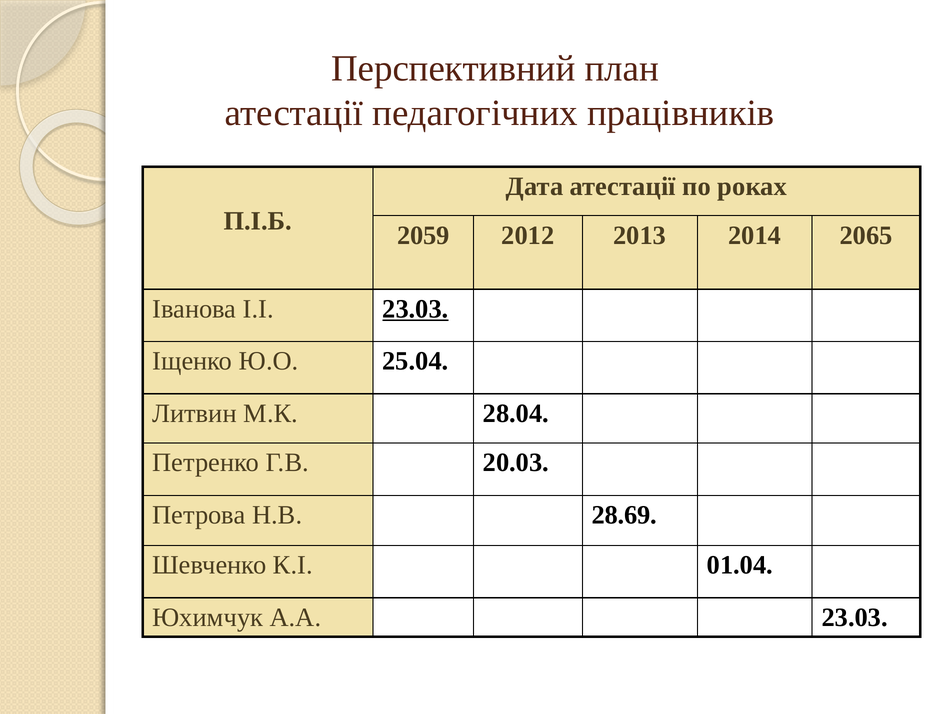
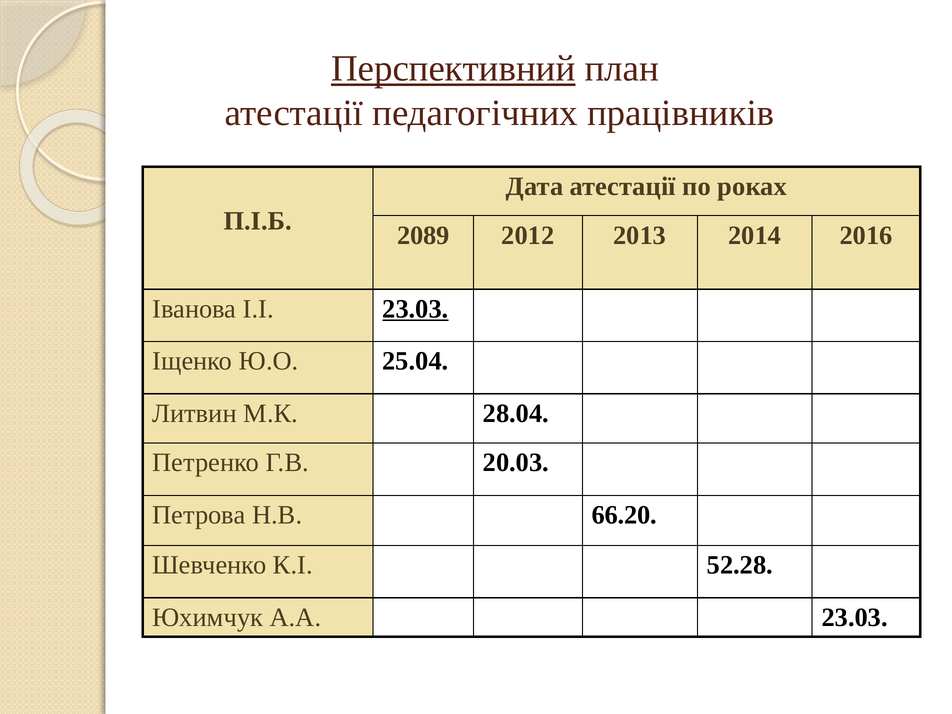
Перспективний underline: none -> present (453, 69)
2059: 2059 -> 2089 (423, 235)
2065: 2065 -> 2016 (866, 235)
28.69: 28.69 -> 66.20 (624, 515)
01.04: 01.04 -> 52.28 (740, 565)
